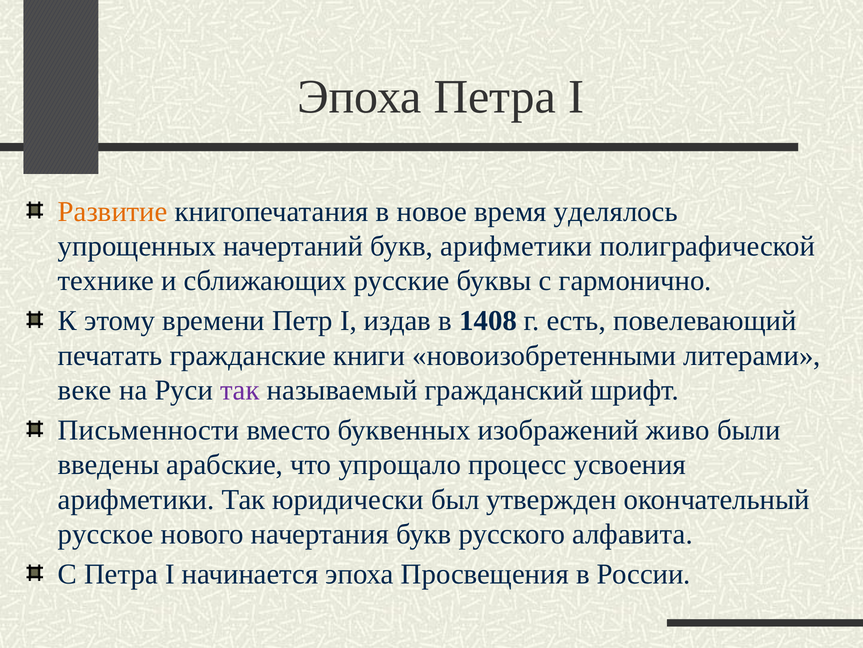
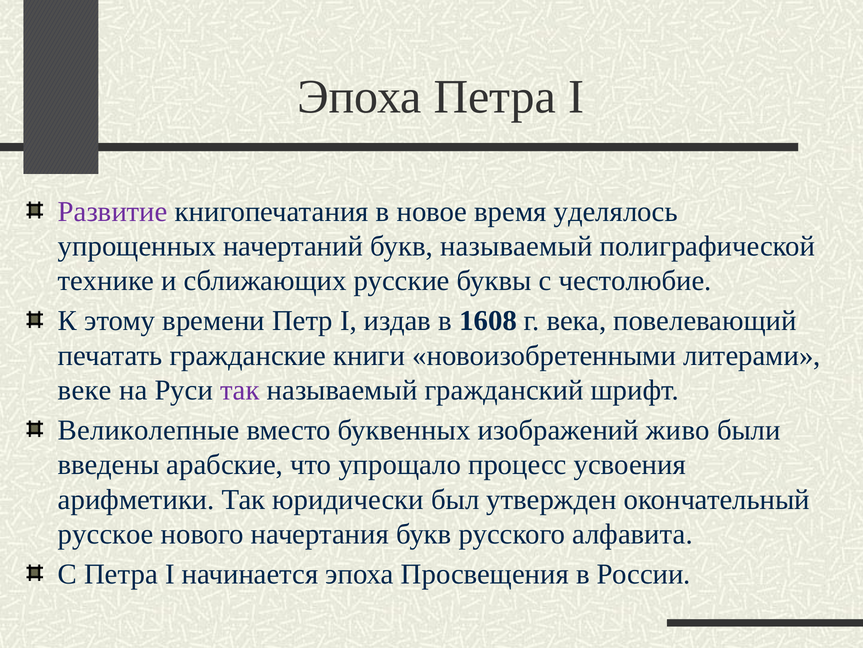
Развитие colour: orange -> purple (113, 211)
букв арифметики: арифметики -> называемый (516, 246)
гармонично: гармонично -> честолюбие (635, 280)
1408: 1408 -> 1608 (488, 321)
есть: есть -> века (577, 321)
Письменности: Письменности -> Великолепные (149, 430)
